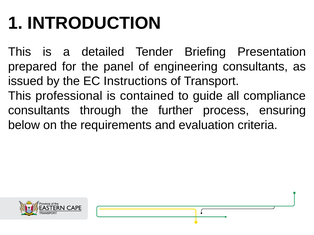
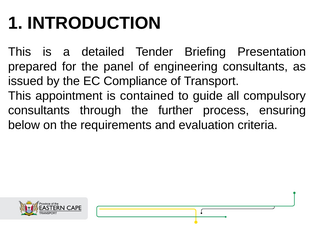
Instructions: Instructions -> Compliance (135, 81)
professional: professional -> appointment (69, 96)
compliance: compliance -> compulsory (275, 96)
